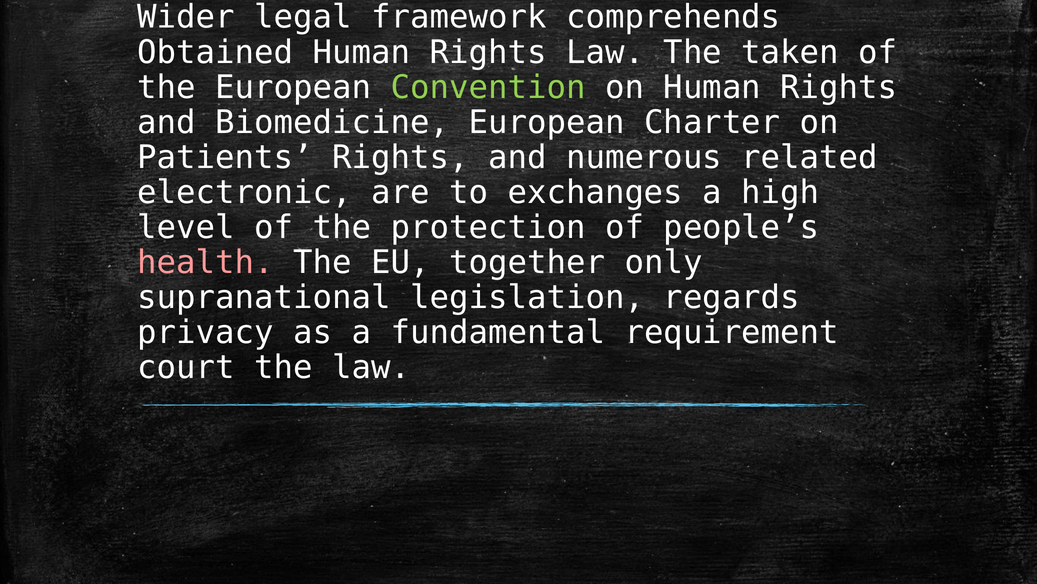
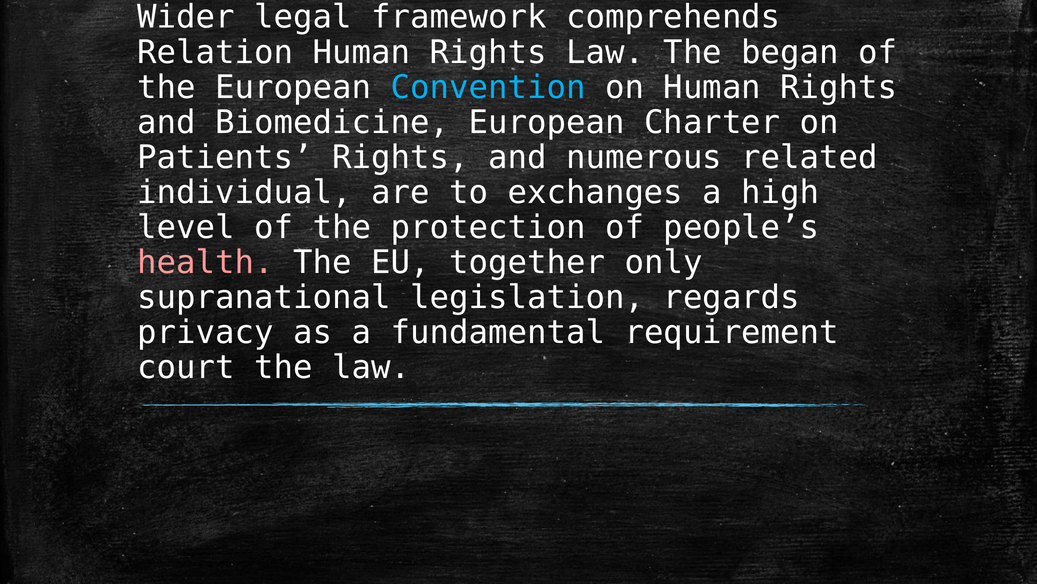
Obtained: Obtained -> Relation (215, 52)
taken: taken -> began (790, 52)
Convention colour: light green -> light blue (488, 87)
electronic: electronic -> individual (245, 192)
